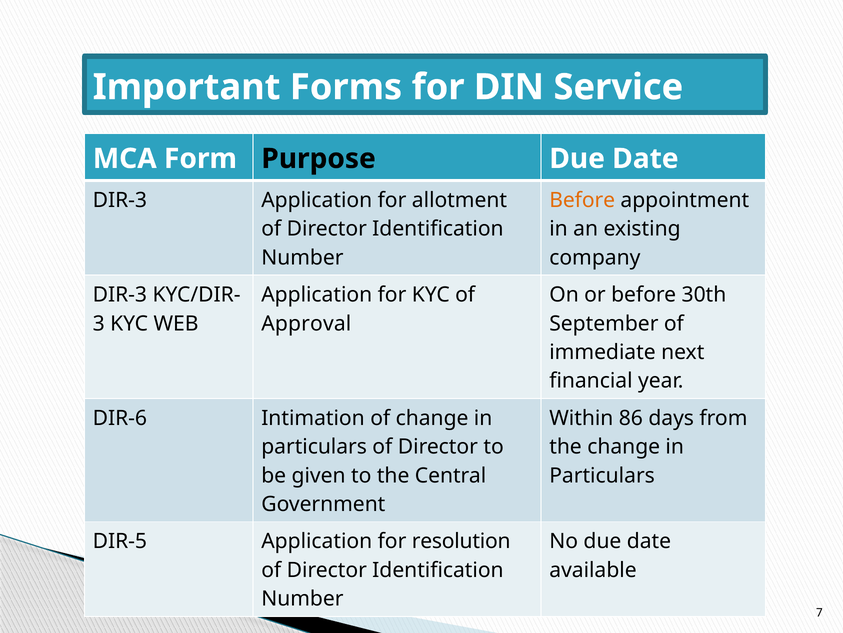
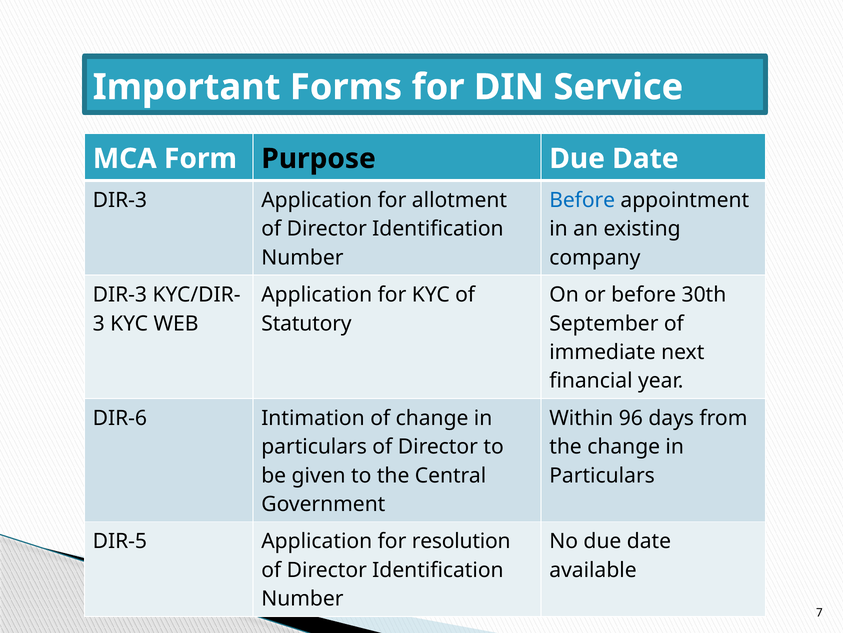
Before colour: orange -> blue (582, 200)
Approval: Approval -> Statutory (306, 323)
86: 86 -> 96 (631, 418)
